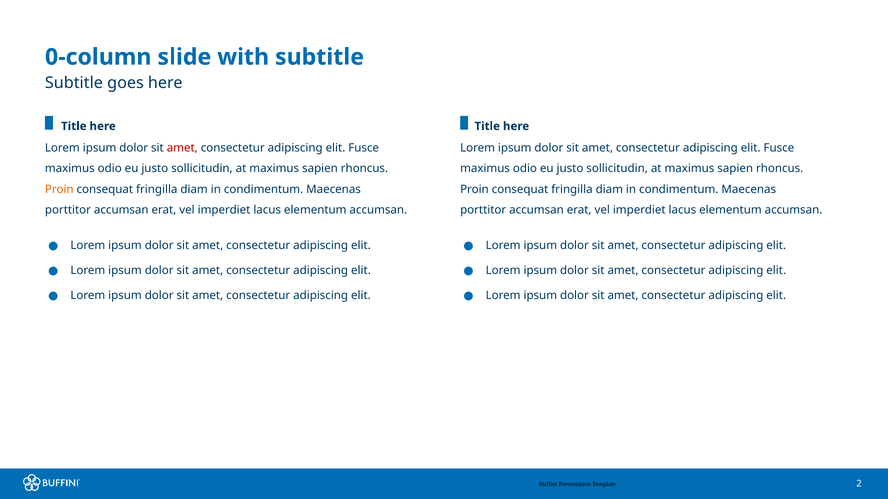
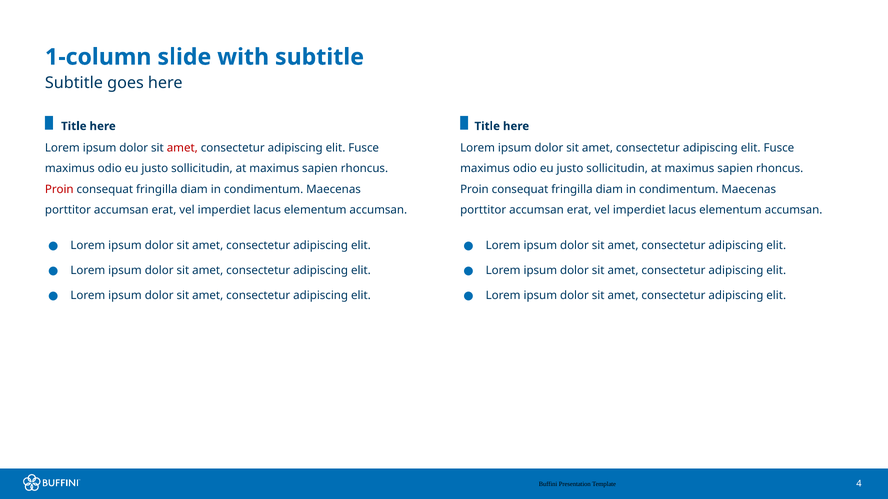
0-column: 0-column -> 1-column (98, 57)
Proin colour: orange -> red (59, 189)
2: 2 -> 4 (859, 484)
